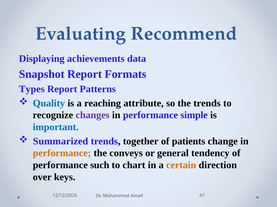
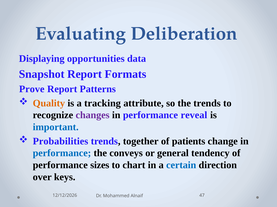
Recommend: Recommend -> Deliberation (184, 34)
achievements: achievements -> opportunities (96, 59)
Types: Types -> Prove (32, 89)
Quality colour: blue -> orange (49, 103)
reaching: reaching -> tracking (102, 103)
simple: simple -> reveal (194, 115)
Summarized: Summarized -> Probabilities (60, 142)
performance colour: orange -> blue (62, 154)
such: such -> sizes (100, 166)
certain colour: orange -> blue (181, 166)
